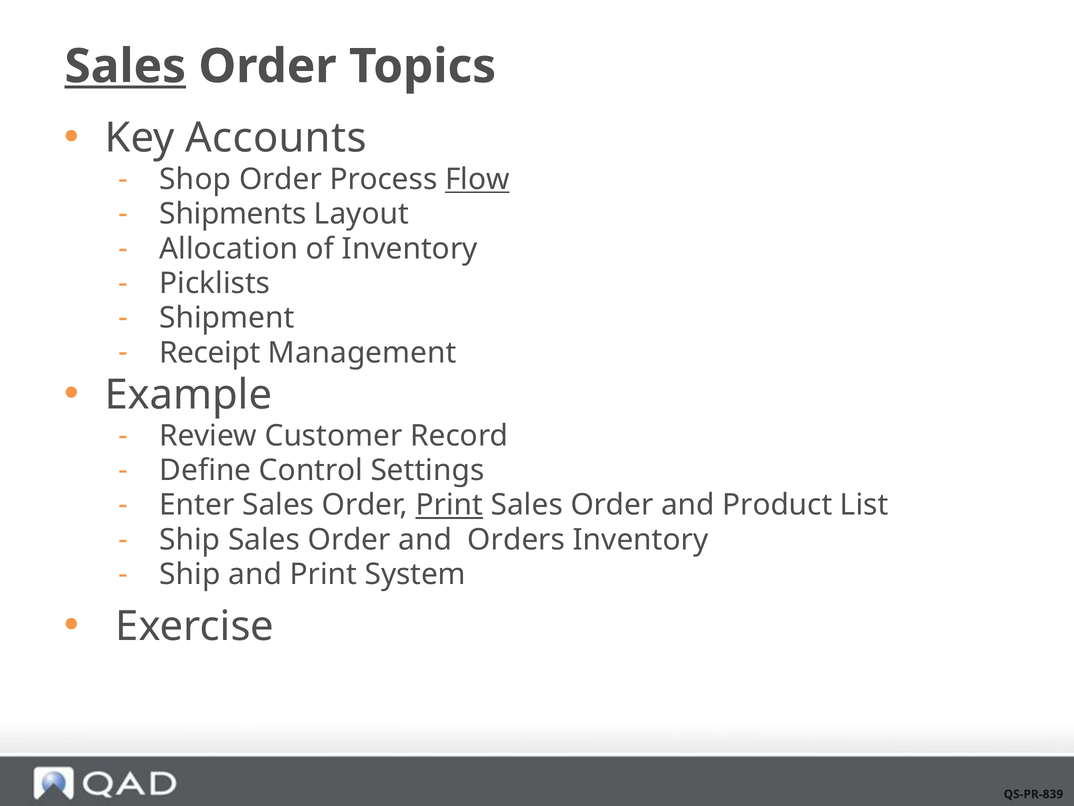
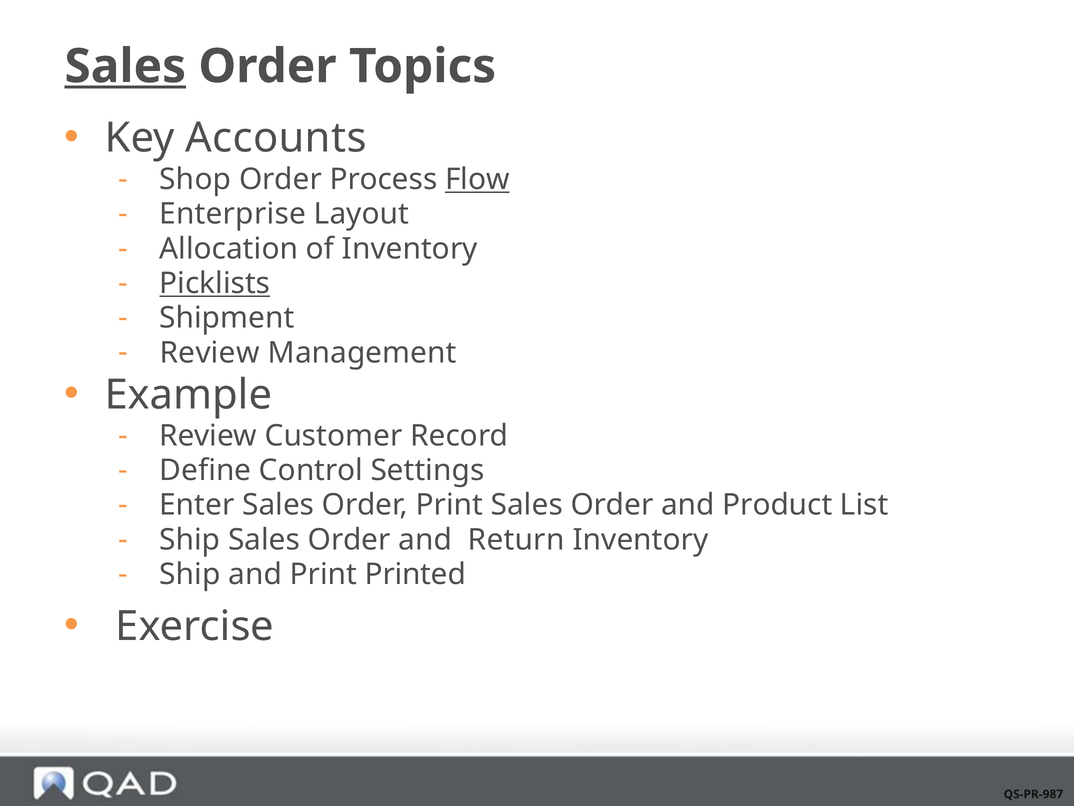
Shipments: Shipments -> Enterprise (233, 214)
Picklists underline: none -> present (215, 283)
Receipt: Receipt -> Review (210, 352)
Print underline: present -> none (449, 505)
Orders: Orders -> Return (516, 539)
System: System -> Printed (415, 574)
QS-PR-839: QS-PR-839 -> QS-PR-987 (1033, 794)
